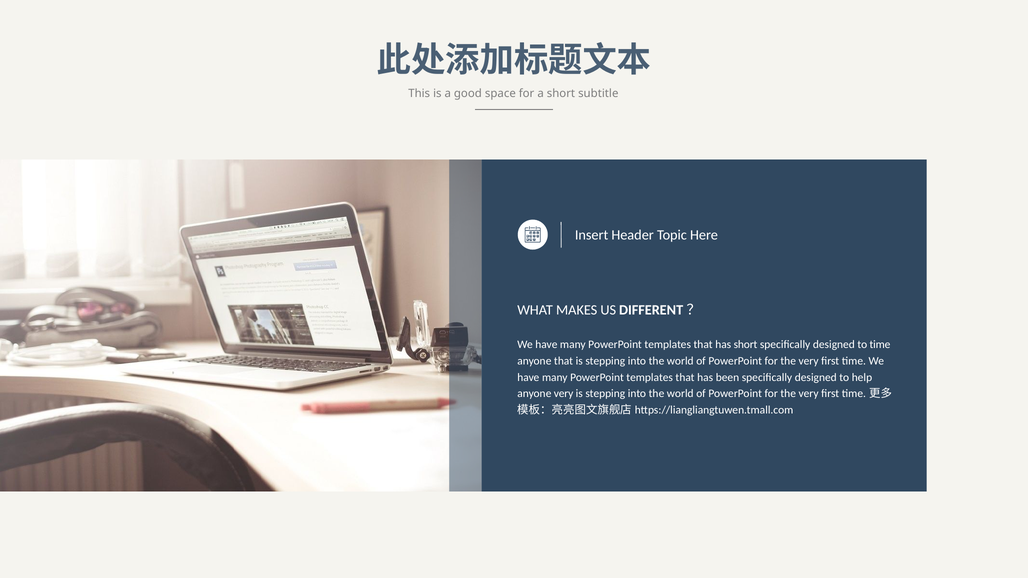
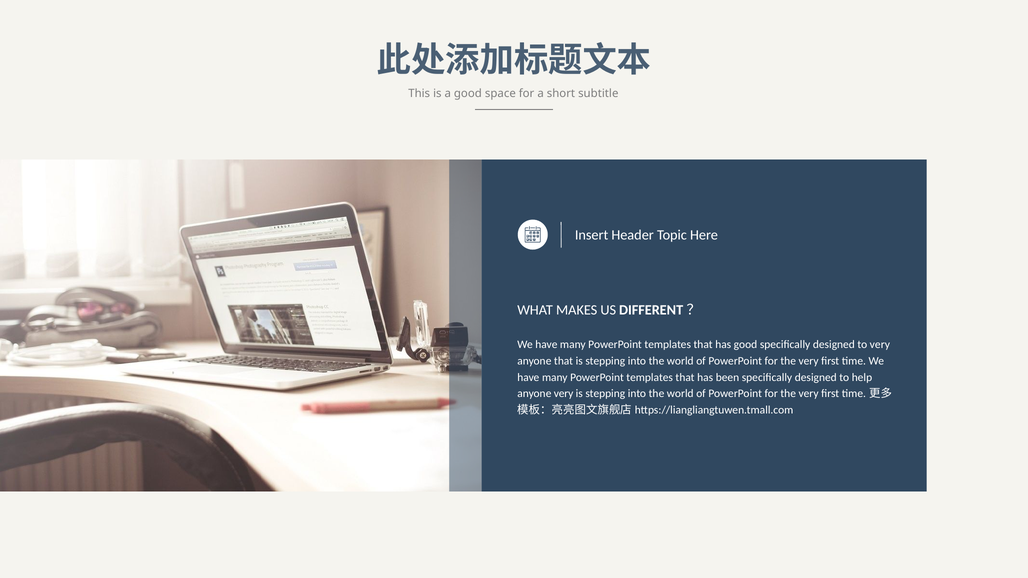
has short: short -> good (745, 345)
to time: time -> very (880, 345)
